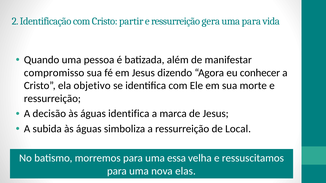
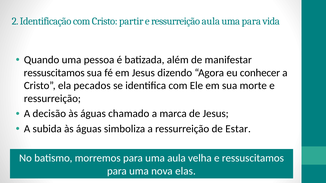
ressurreição gera: gera -> aula (211, 21)
compromisso: compromisso -> ressuscitamos (54, 73)
objetivo: objetivo -> pecados (92, 86)
águas identifica: identifica -> chamado (129, 114)
Local: Local -> Estar (238, 129)
uma essa: essa -> aula (176, 158)
